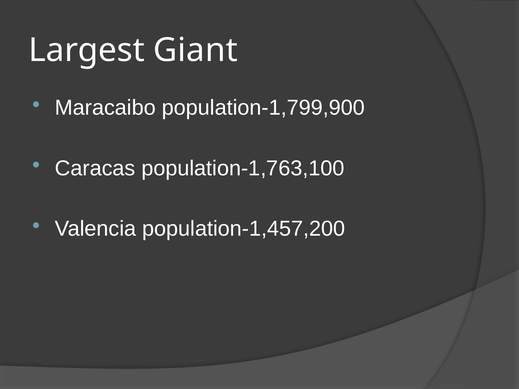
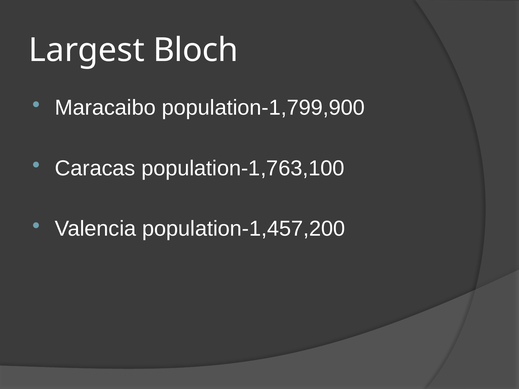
Giant: Giant -> Bloch (196, 50)
